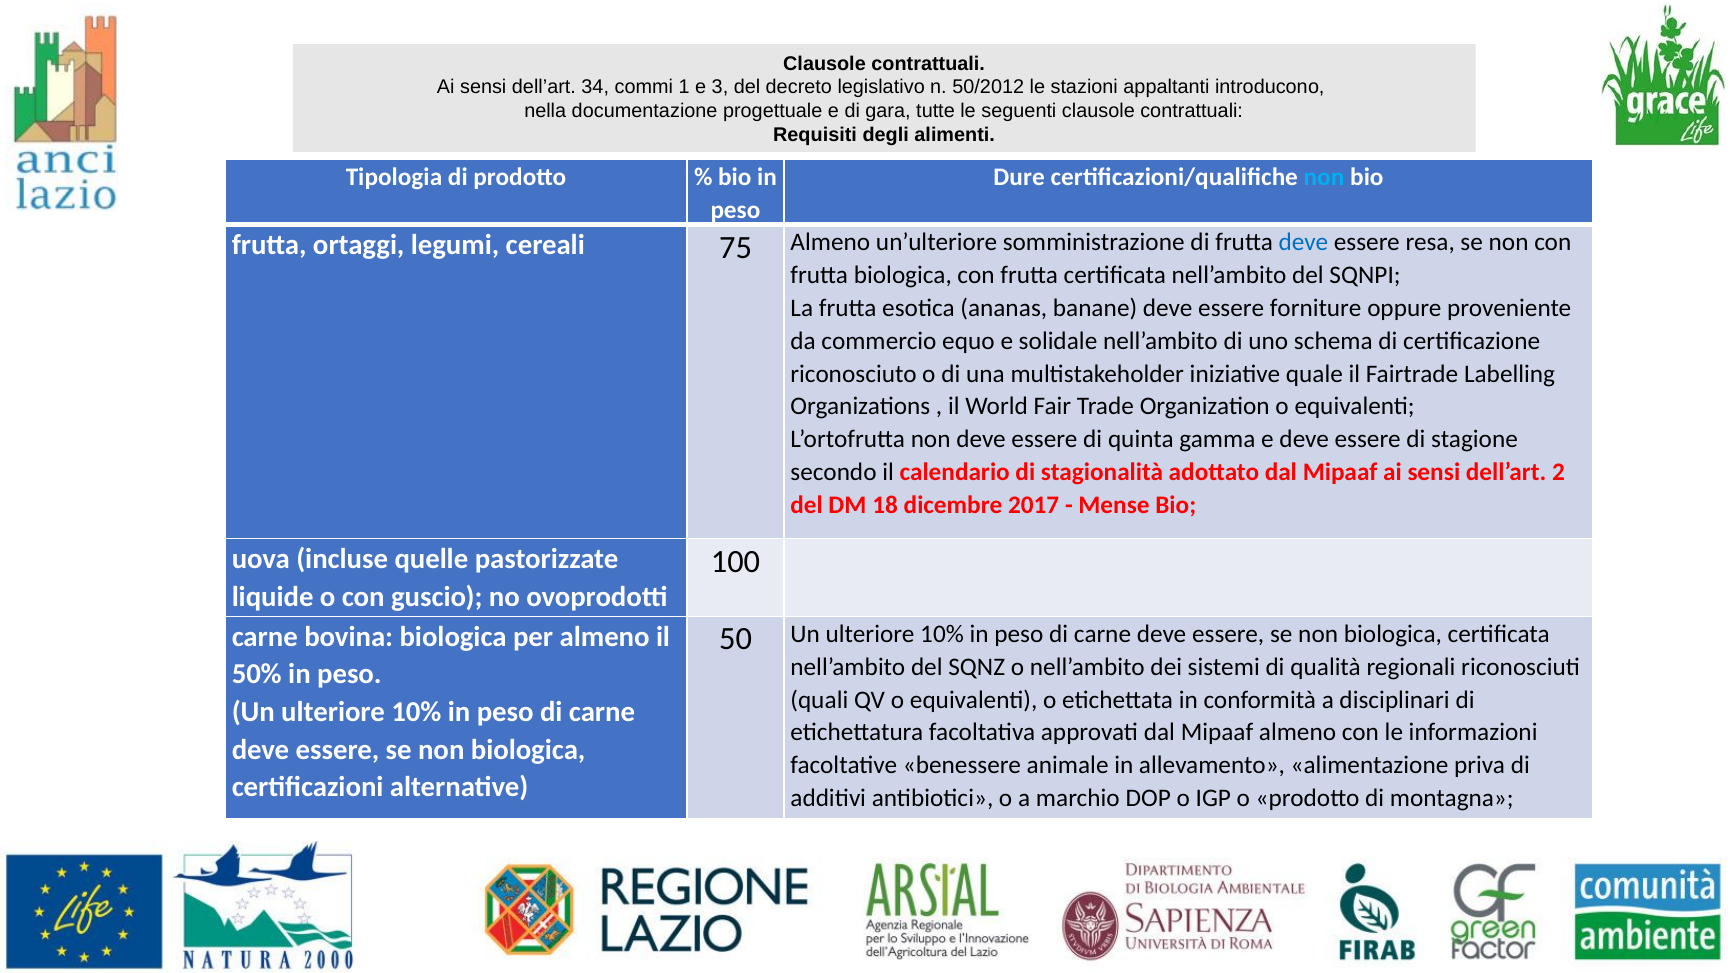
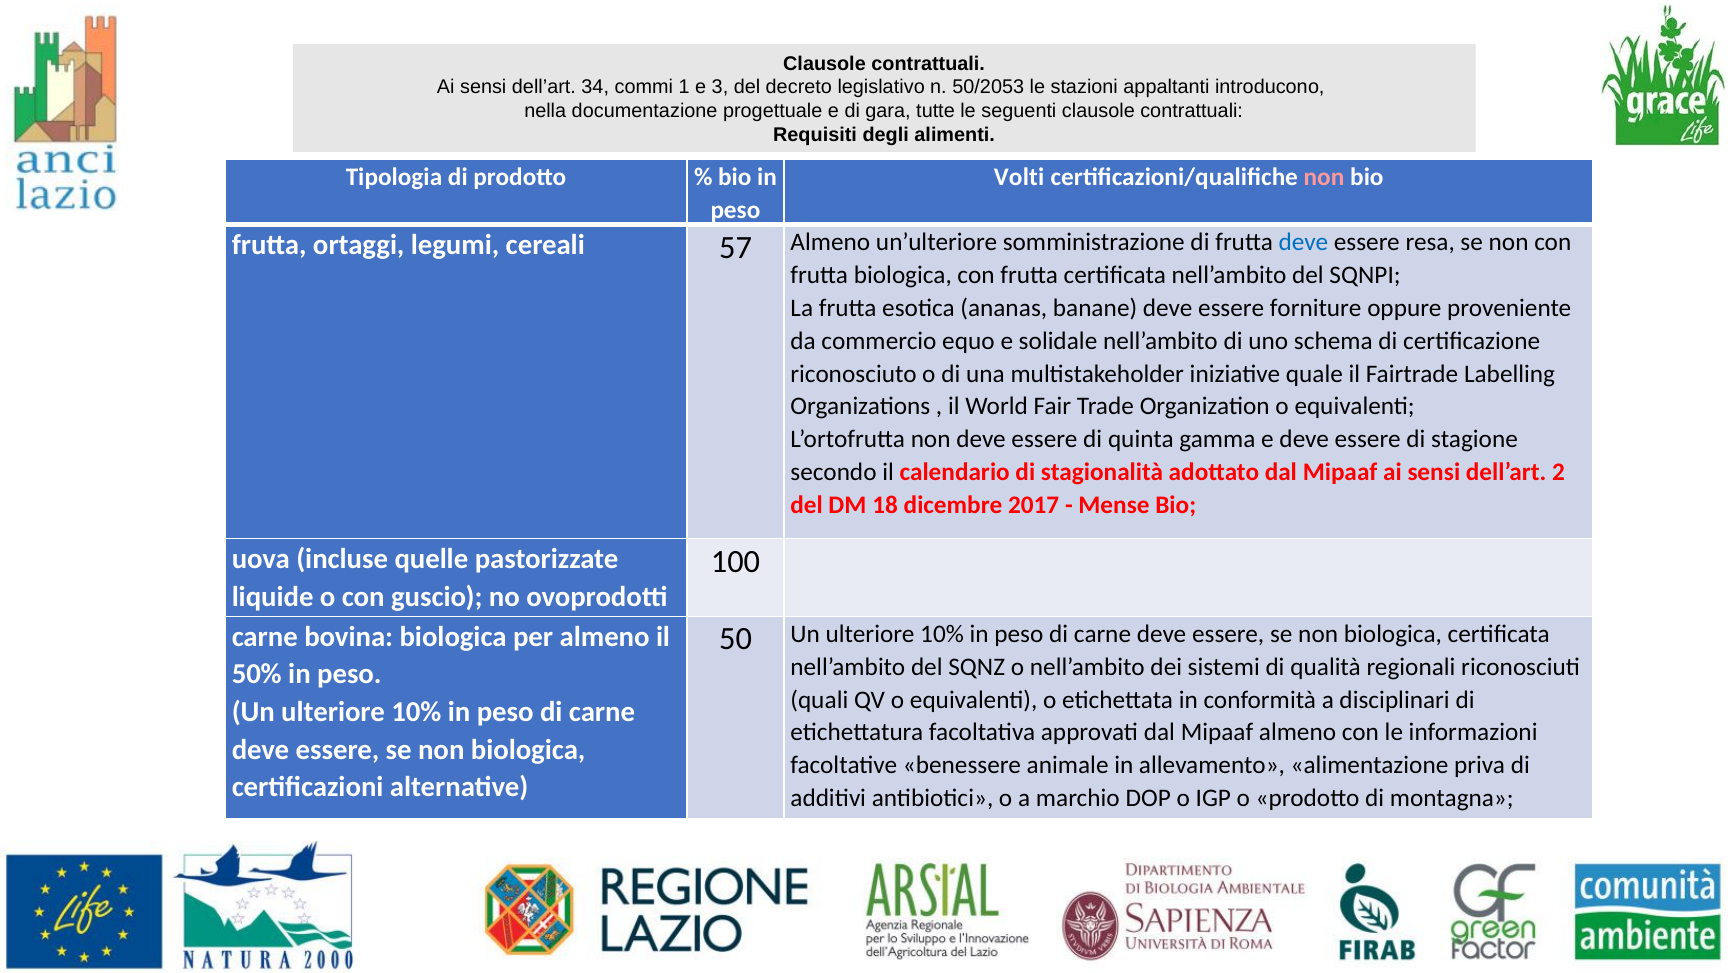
50/2012: 50/2012 -> 50/2053 (988, 87)
Dure: Dure -> Volti (1019, 178)
non colour: light blue -> pink (1324, 178)
75: 75 -> 57 (736, 248)
